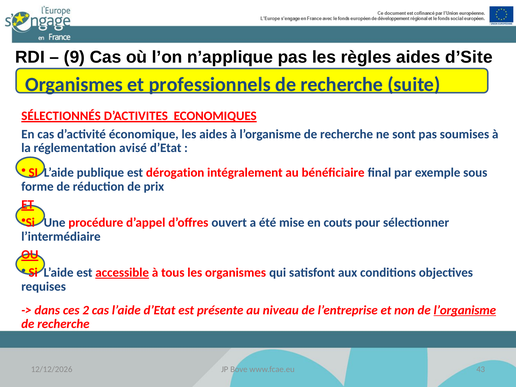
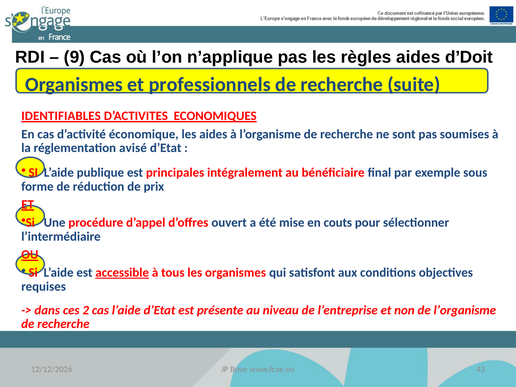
d’Site: d’Site -> d’Doit (469, 57)
SÉLECTIONNÉS: SÉLECTIONNÉS -> IDENTIFIABLES (61, 116)
dérogation: dérogation -> principales (175, 173)
l’organisme underline: present -> none (465, 310)
